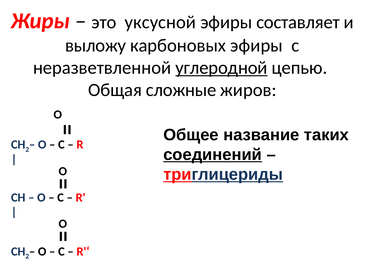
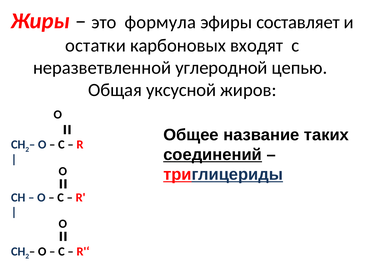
уксусной: уксусной -> формула (160, 22)
выложу: выложу -> остатки (96, 45)
карбоновых эфиры: эфиры -> входят (257, 45)
углеродной underline: present -> none (221, 68)
сложные: сложные -> уксусной (181, 90)
